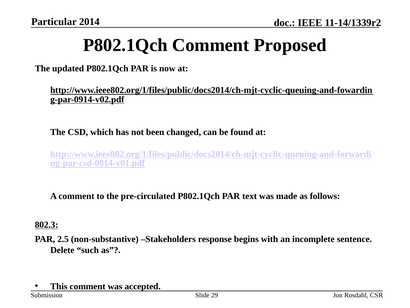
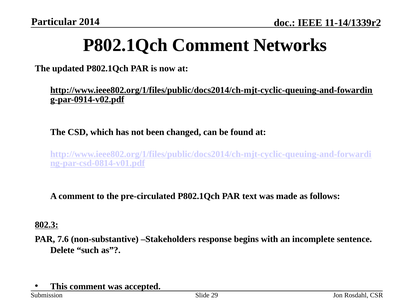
Proposed: Proposed -> Networks (290, 45)
2.5: 2.5 -> 7.6 (63, 239)
